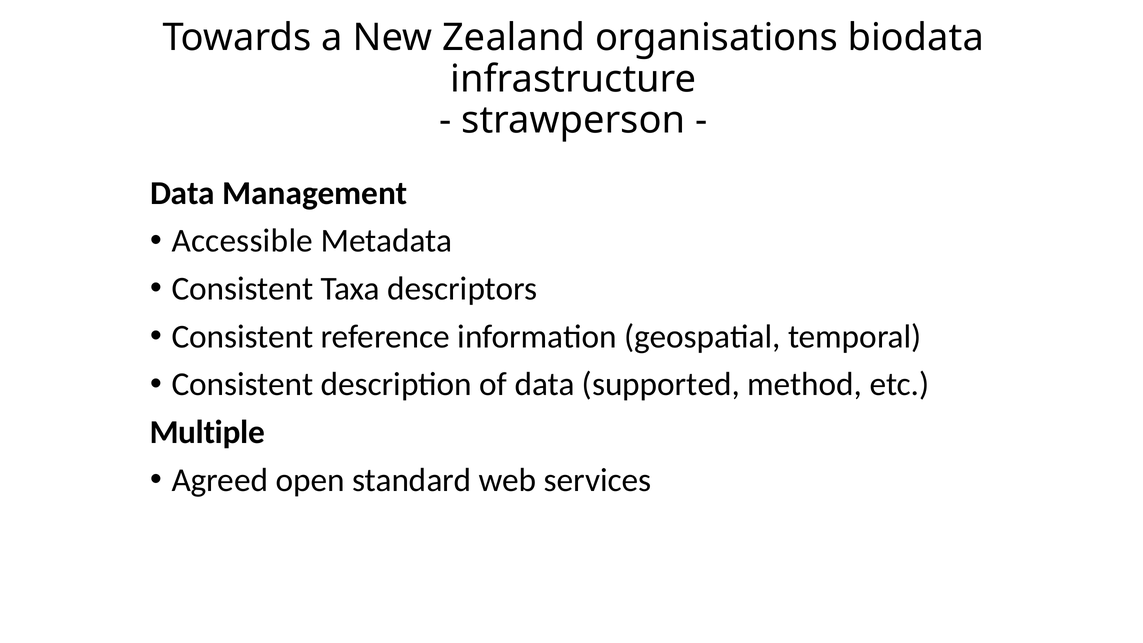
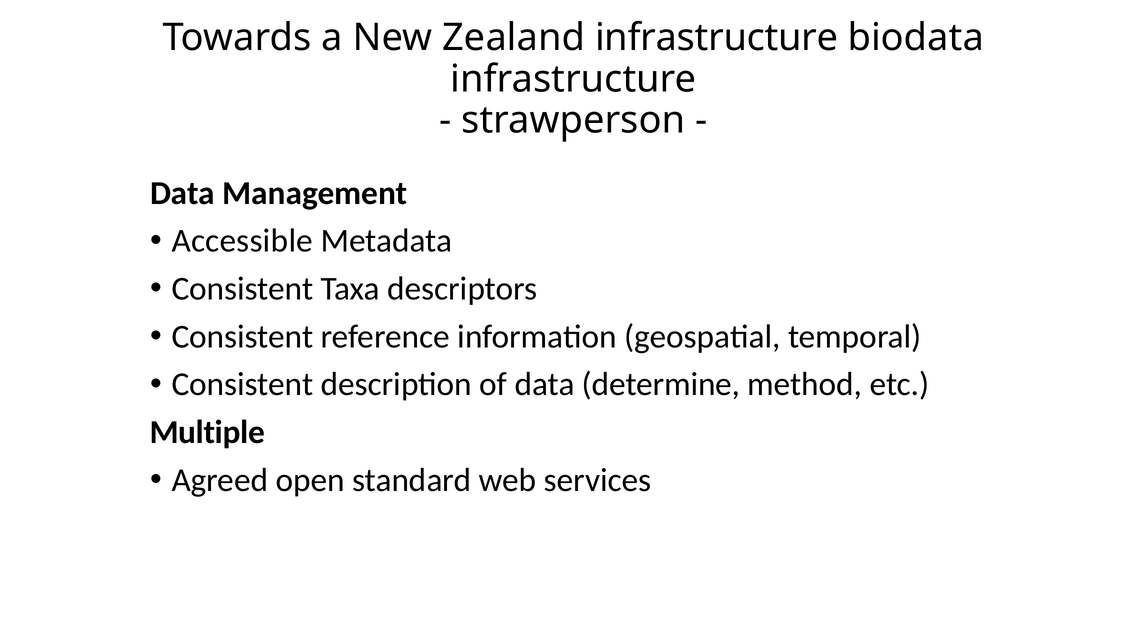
Zealand organisations: organisations -> infrastructure (717, 38)
supported: supported -> determine (661, 384)
